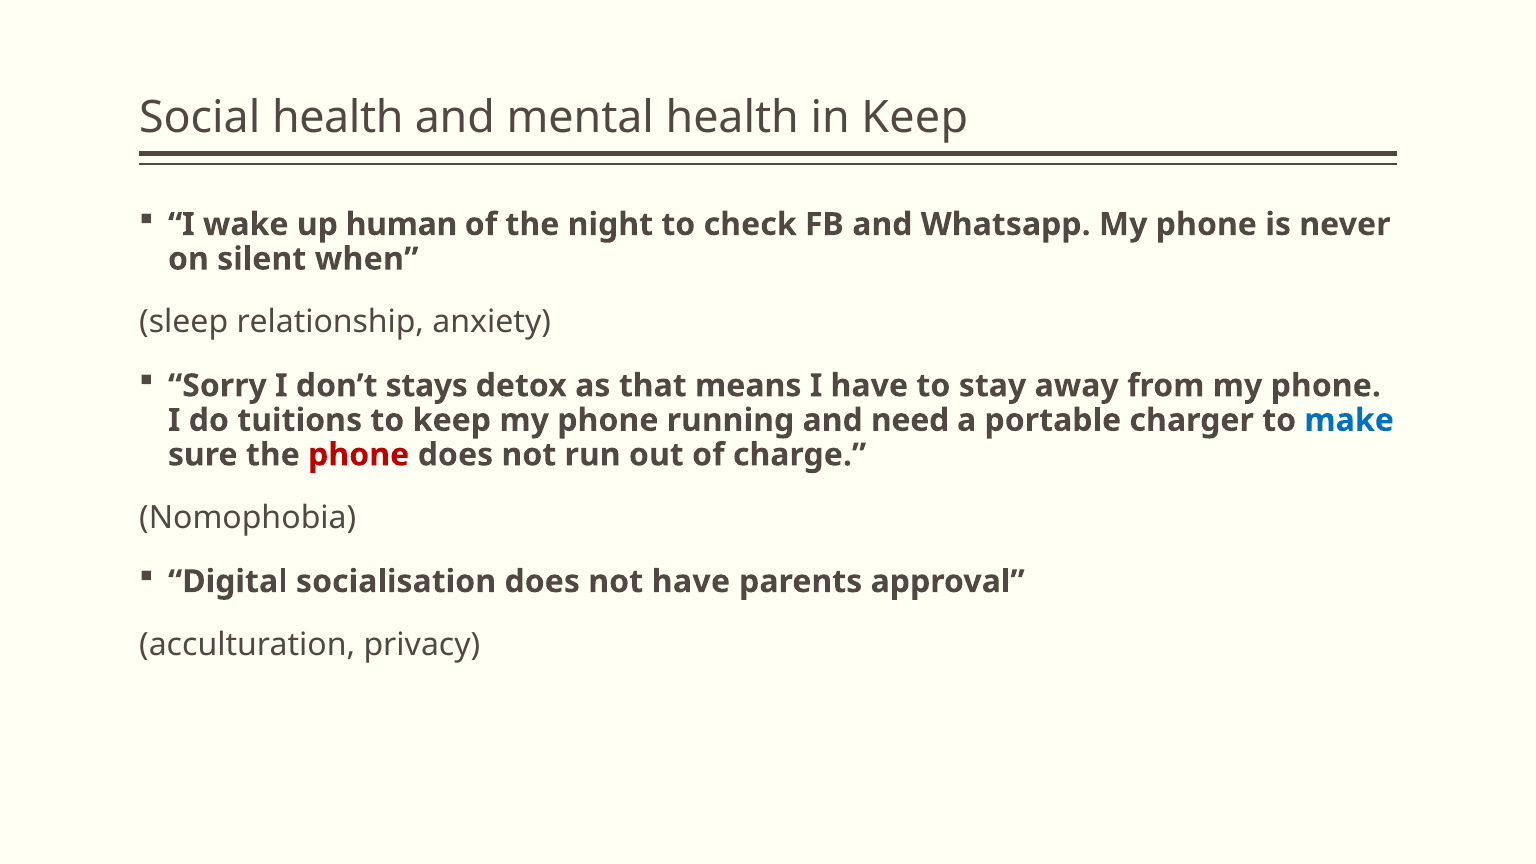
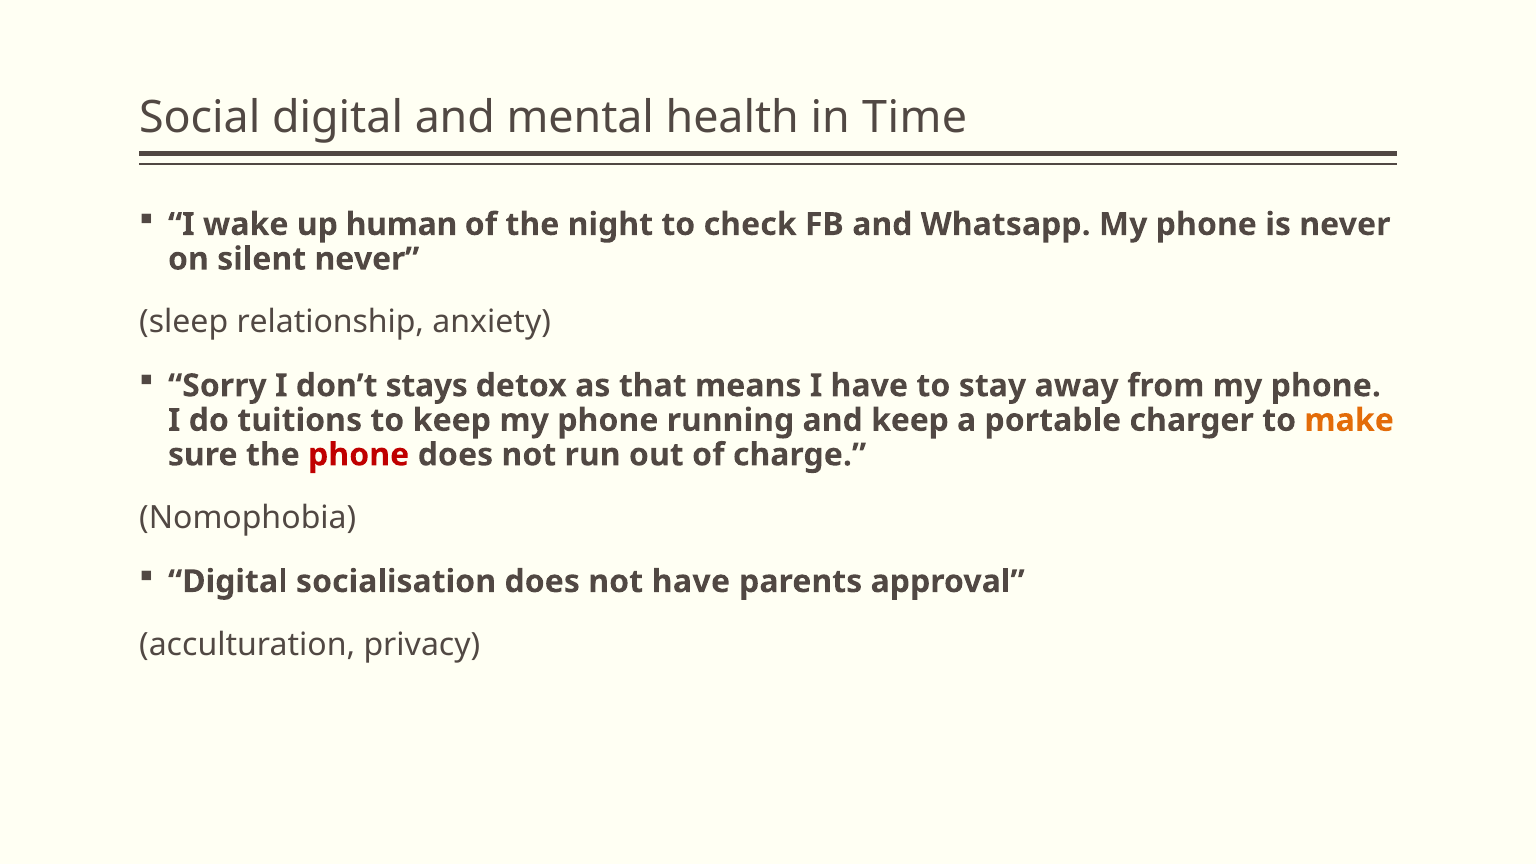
Social health: health -> digital (338, 118)
in Keep: Keep -> Time (915, 118)
silent when: when -> never (367, 259)
and need: need -> keep (910, 420)
make colour: blue -> orange (1349, 420)
